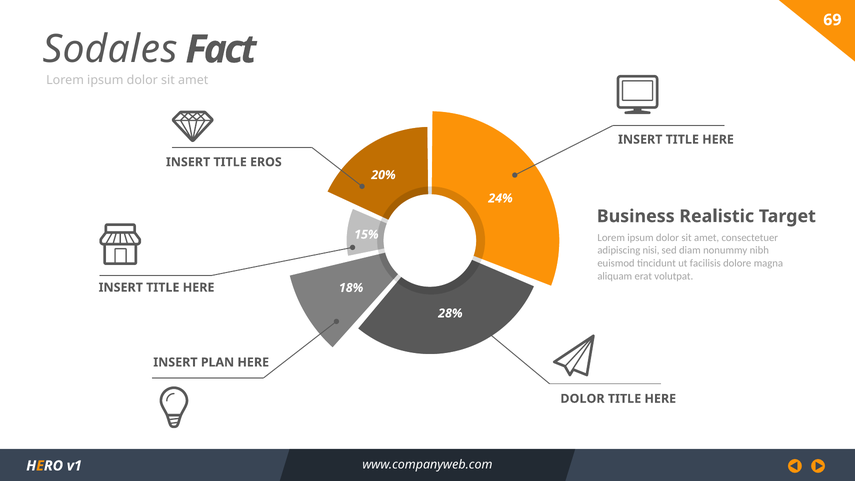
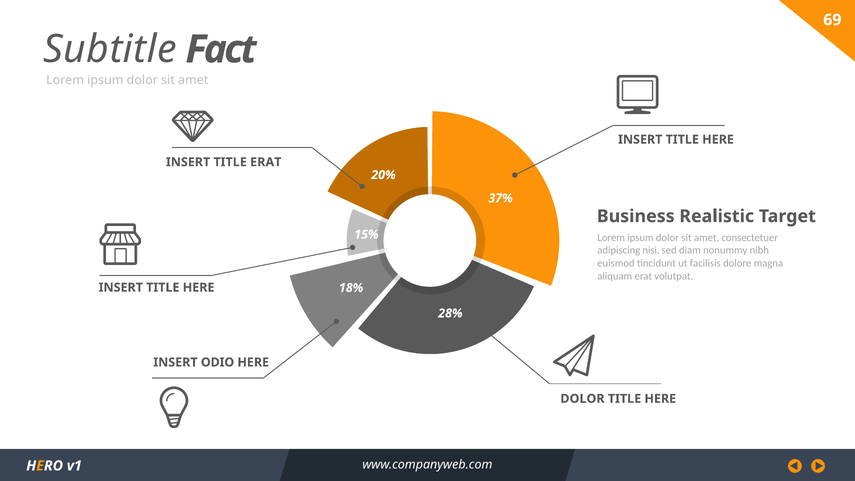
Sodales: Sodales -> Subtitle (110, 49)
TITLE EROS: EROS -> ERAT (266, 162)
24%: 24% -> 37% (501, 198)
PLAN: PLAN -> ODIO (218, 362)
